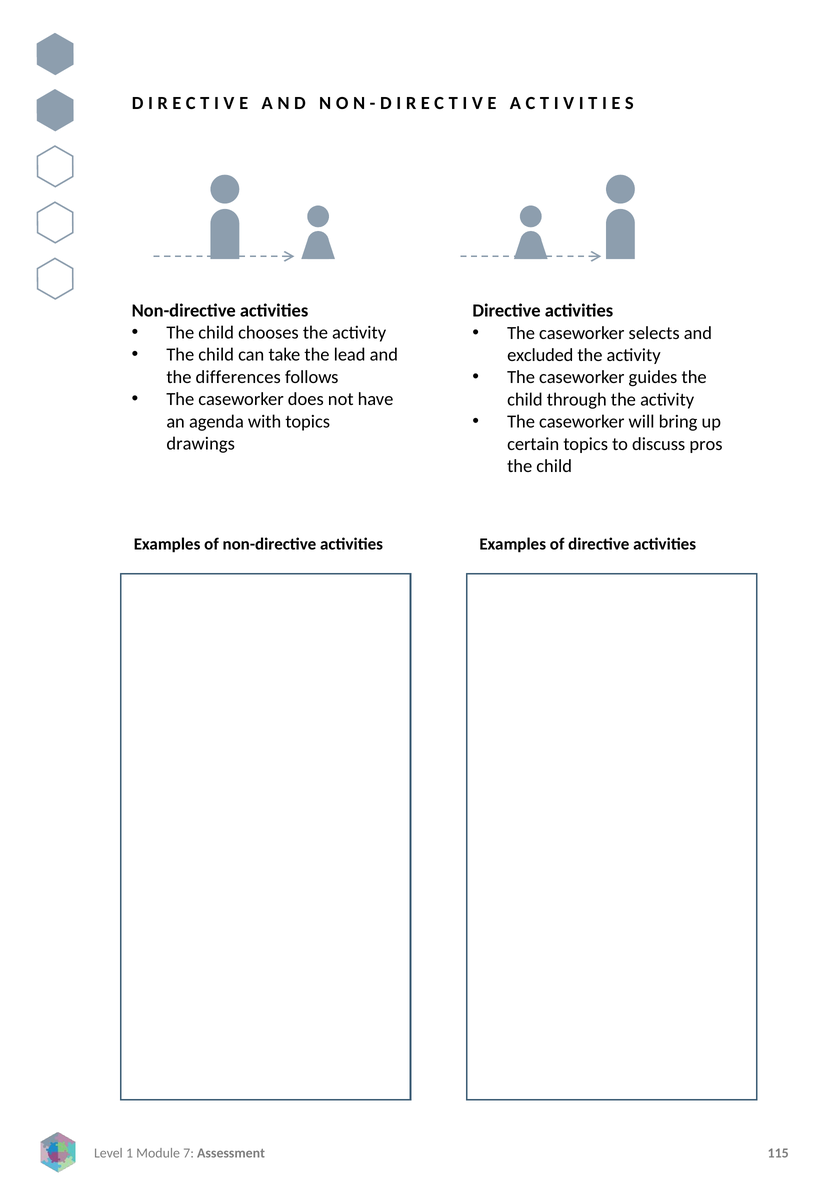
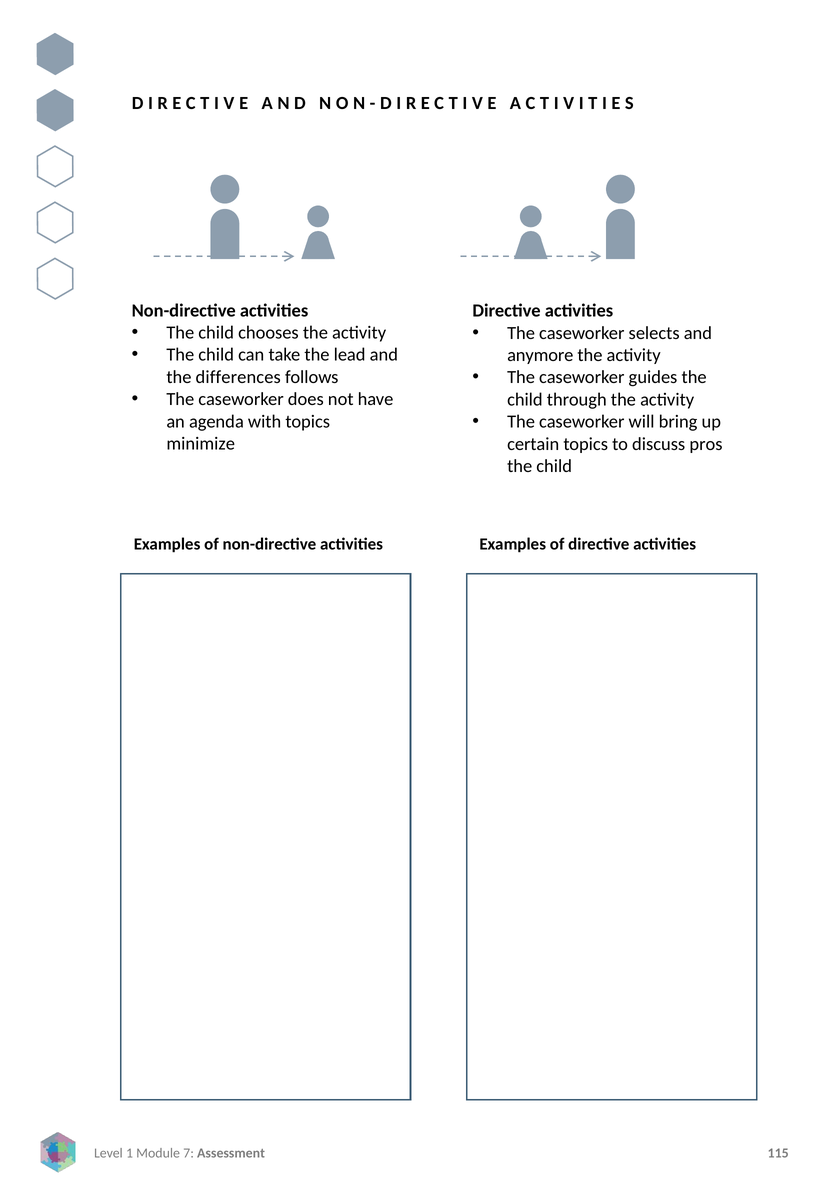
excluded: excluded -> anymore (540, 355)
drawings: drawings -> minimize (201, 444)
